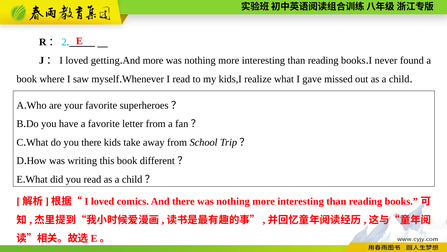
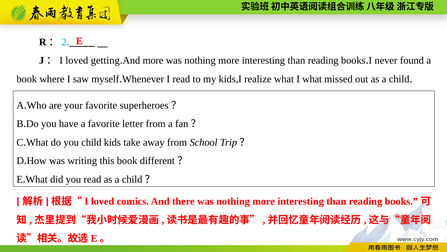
I gave: gave -> what (312, 79)
you there: there -> child (91, 142)
